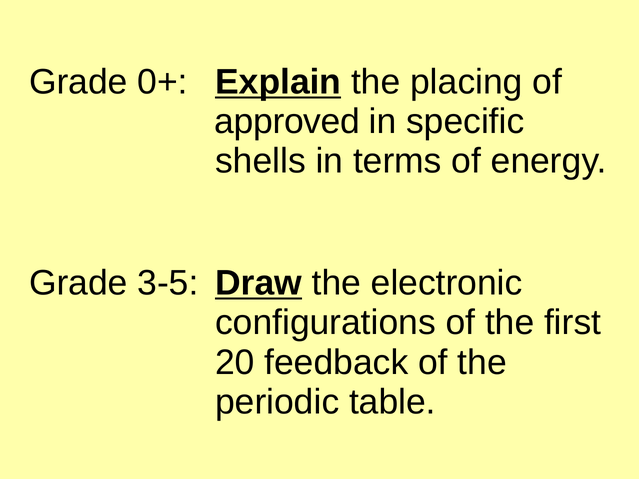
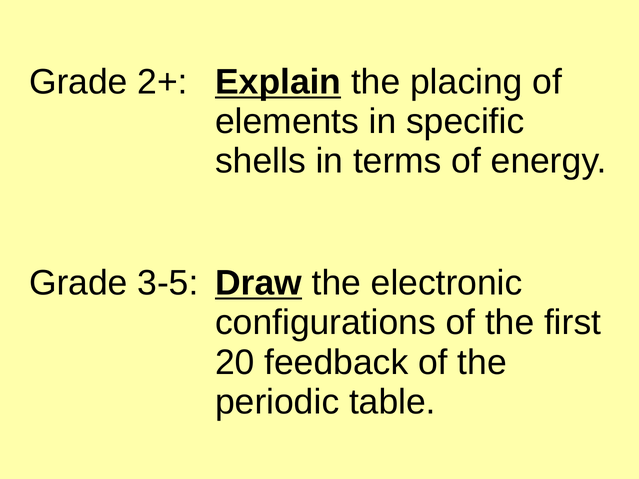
0+: 0+ -> 2+ (162, 82)
approved: approved -> elements (287, 122)
